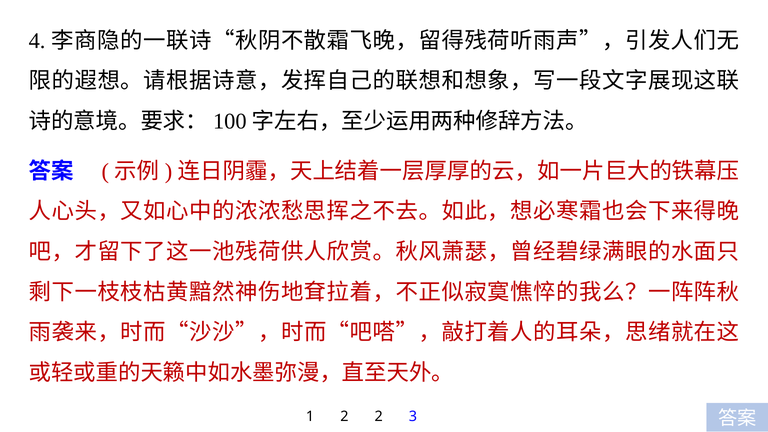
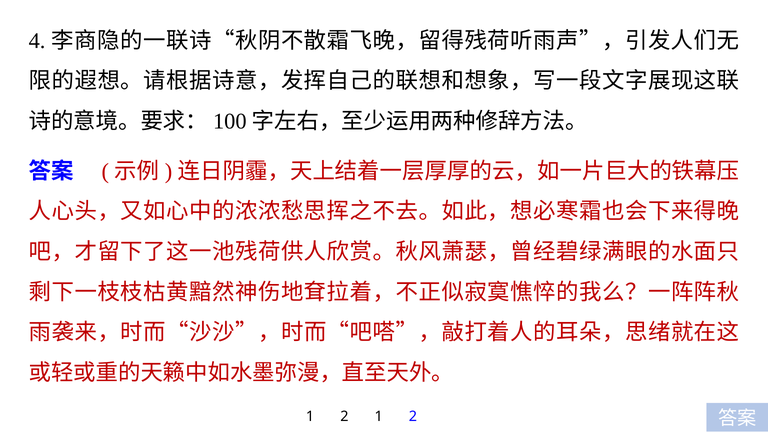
2 2: 2 -> 1 (379, 417)
1 3: 3 -> 2 (413, 417)
